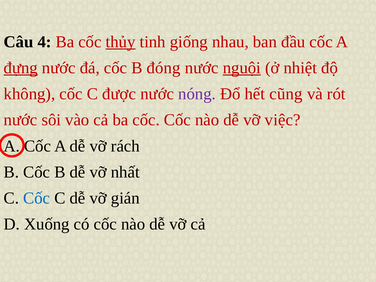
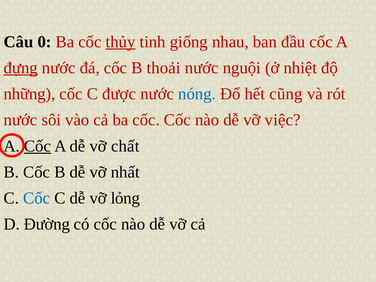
4: 4 -> 0 (45, 42)
đóng: đóng -> thoải (164, 68)
nguội underline: present -> none (242, 68)
không: không -> những (29, 94)
nóng colour: purple -> blue (197, 94)
Cốc underline: none -> present (38, 146)
rách: rách -> chất (125, 146)
gián: gián -> lỏng (125, 198)
Xuống: Xuống -> Đường (47, 224)
